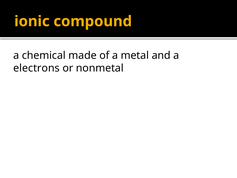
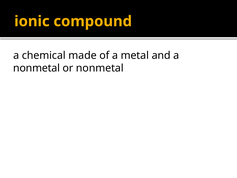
electrons: electrons -> nonmetal (37, 68)
